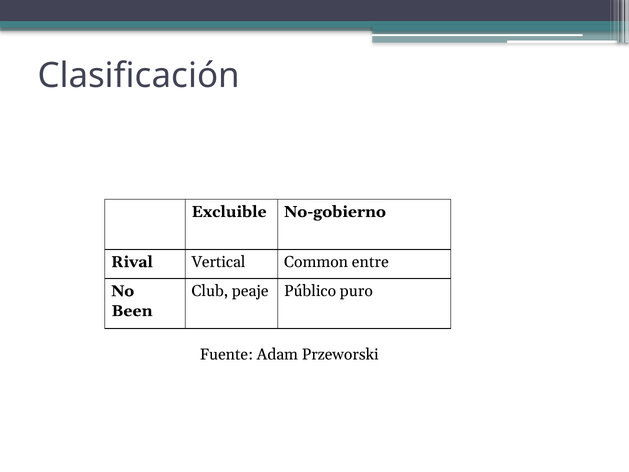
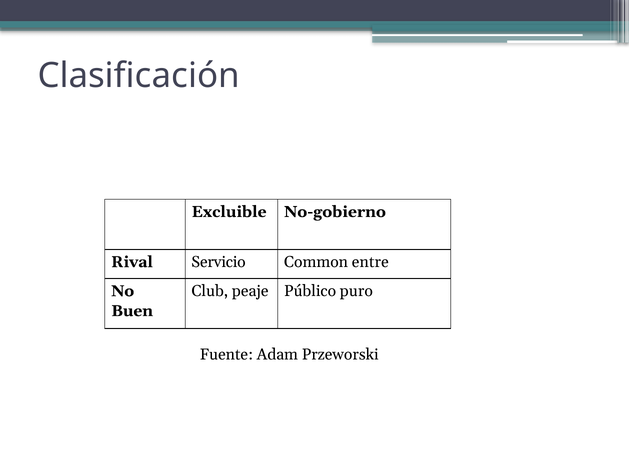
Vertical: Vertical -> Servicio (219, 262)
Been: Been -> Buen (132, 311)
